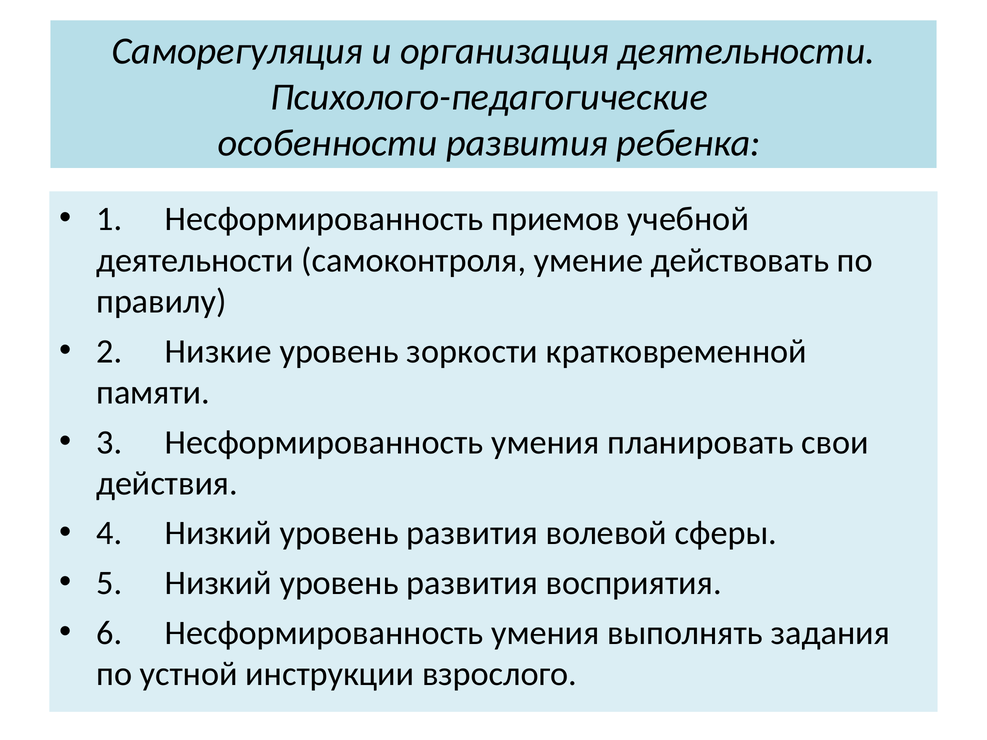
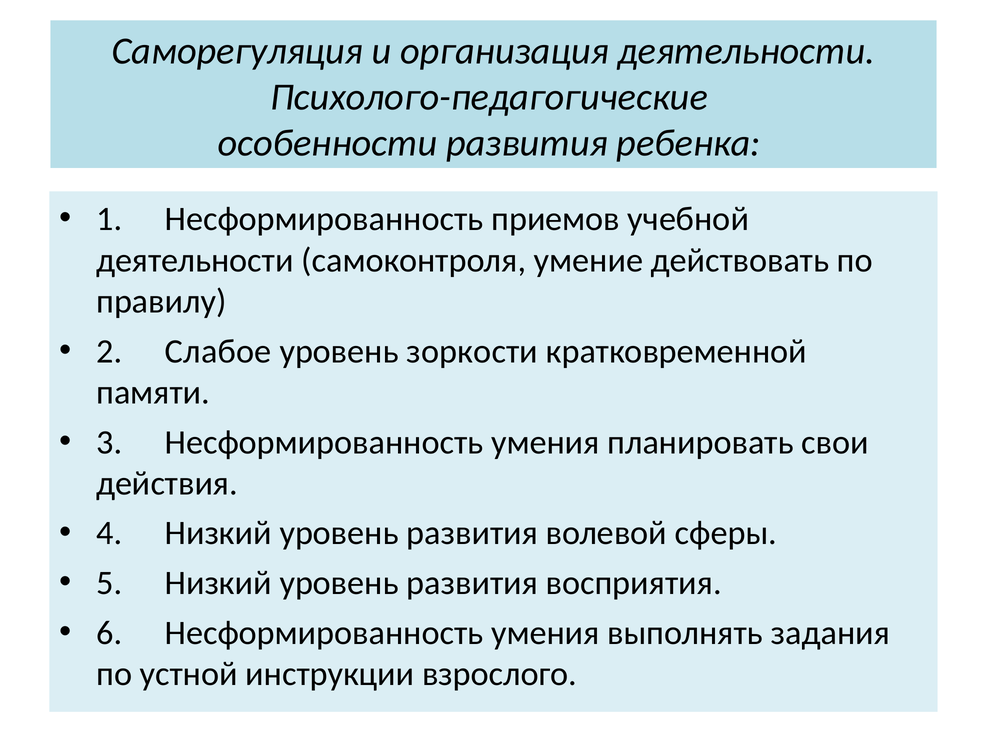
Низкие: Низкие -> Слабое (218, 351)
